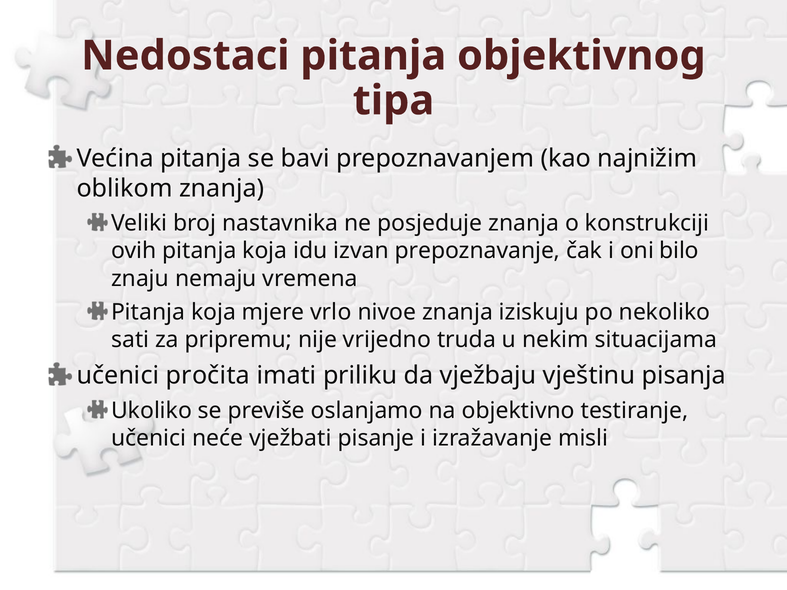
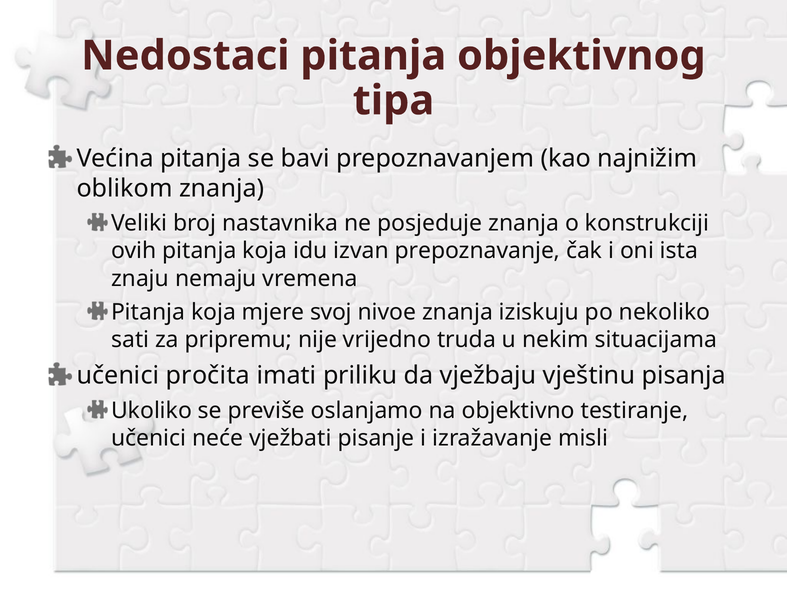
bilo: bilo -> ista (679, 251)
vrlo: vrlo -> svoj (331, 312)
